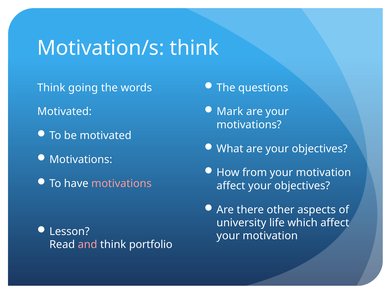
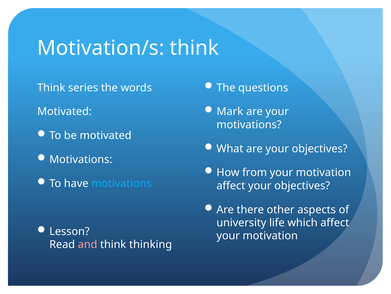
going: going -> series (83, 87)
motivations colour: pink -> light blue (121, 183)
portfolio: portfolio -> thinking (151, 244)
